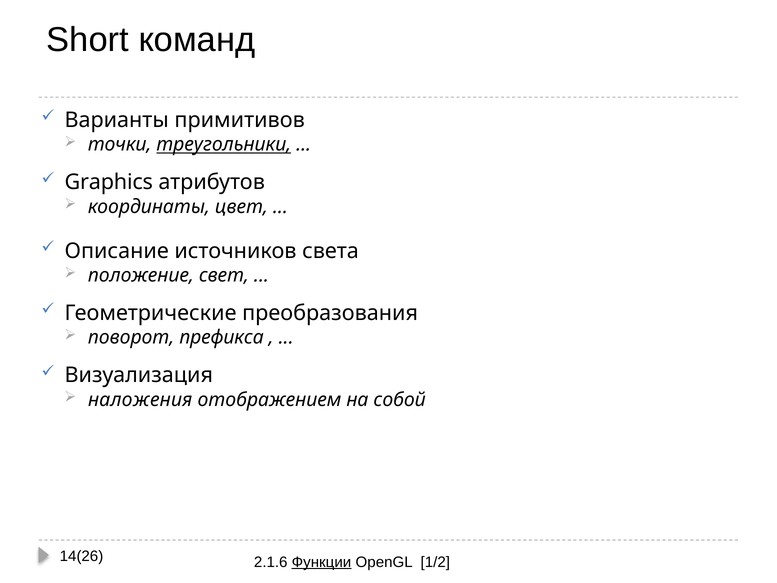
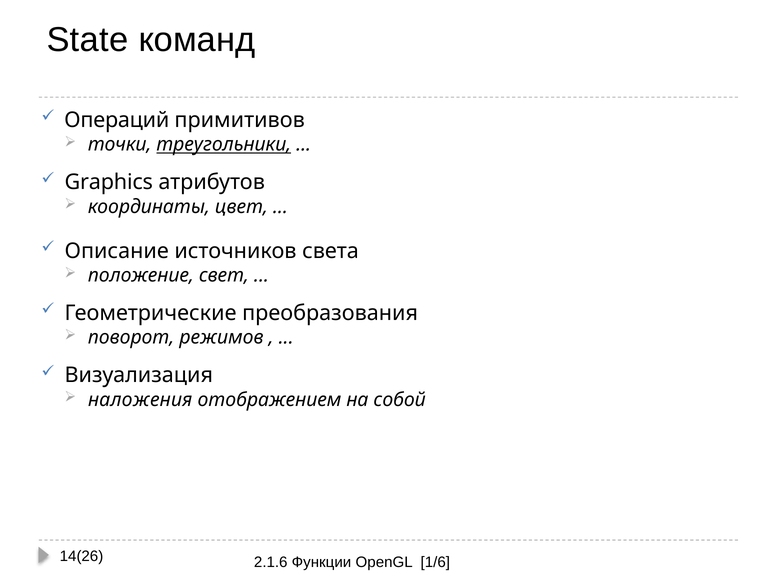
Short: Short -> State (88, 40)
Варианты: Варианты -> Операций (117, 120)
префикса: префикса -> режимов (221, 337)
Функции underline: present -> none (321, 562)
1/2: 1/2 -> 1/6 (435, 562)
